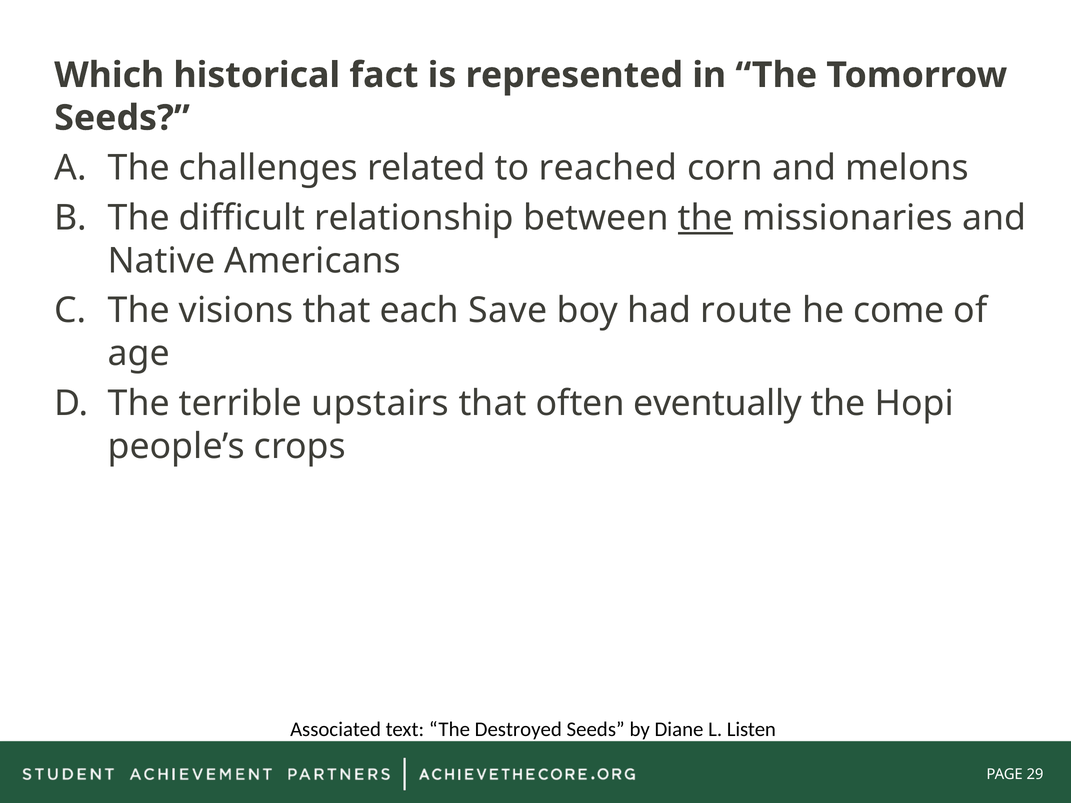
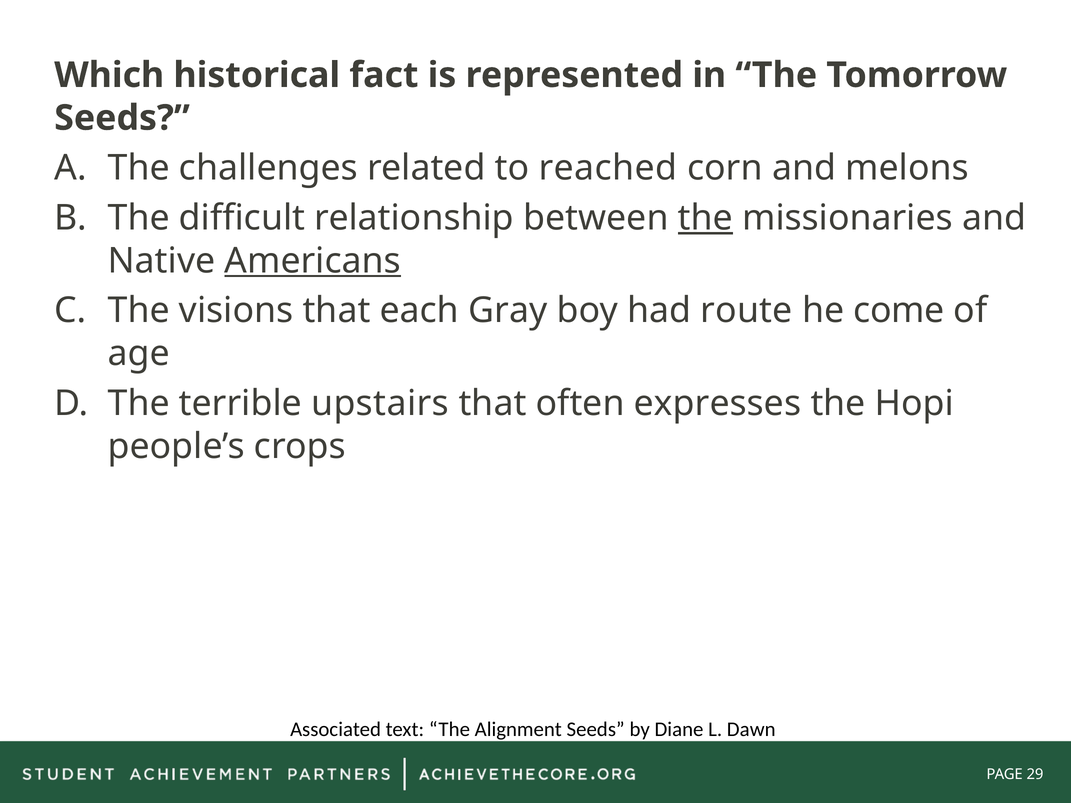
Americans underline: none -> present (313, 261)
Save: Save -> Gray (508, 311)
eventually: eventually -> expresses (718, 404)
Destroyed: Destroyed -> Alignment (518, 730)
Listen: Listen -> Dawn (751, 730)
